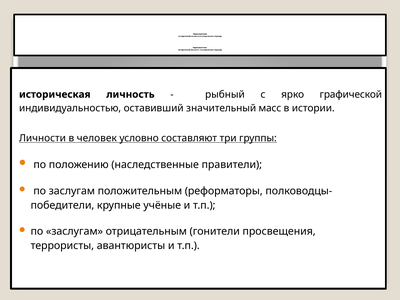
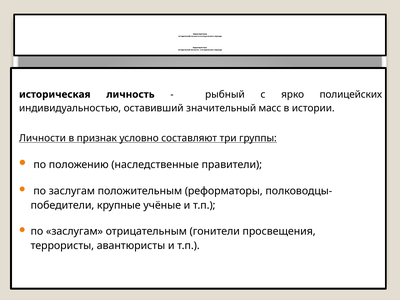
графической: графической -> полицейских (351, 94)
человек: человек -> признак (97, 138)
